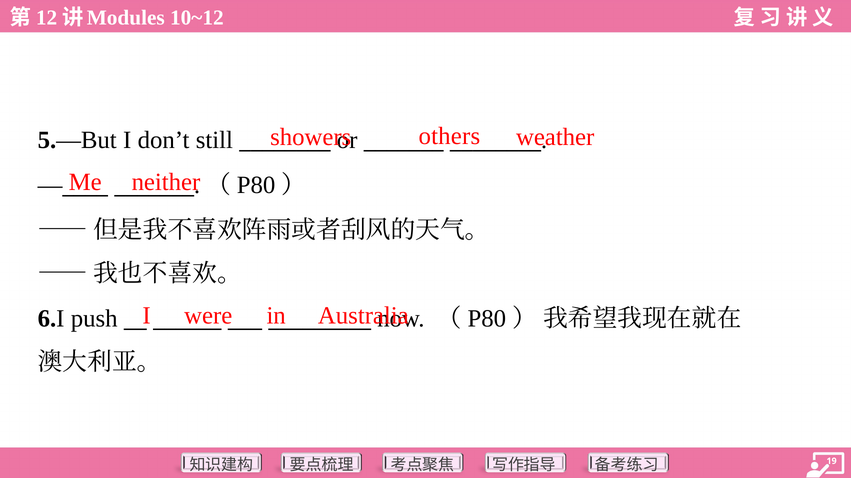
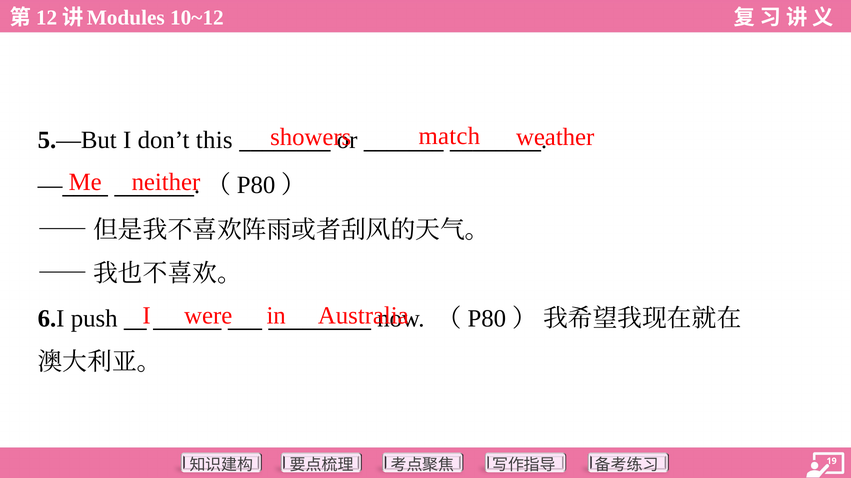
others: others -> match (449, 136)
still: still -> this (214, 140)
